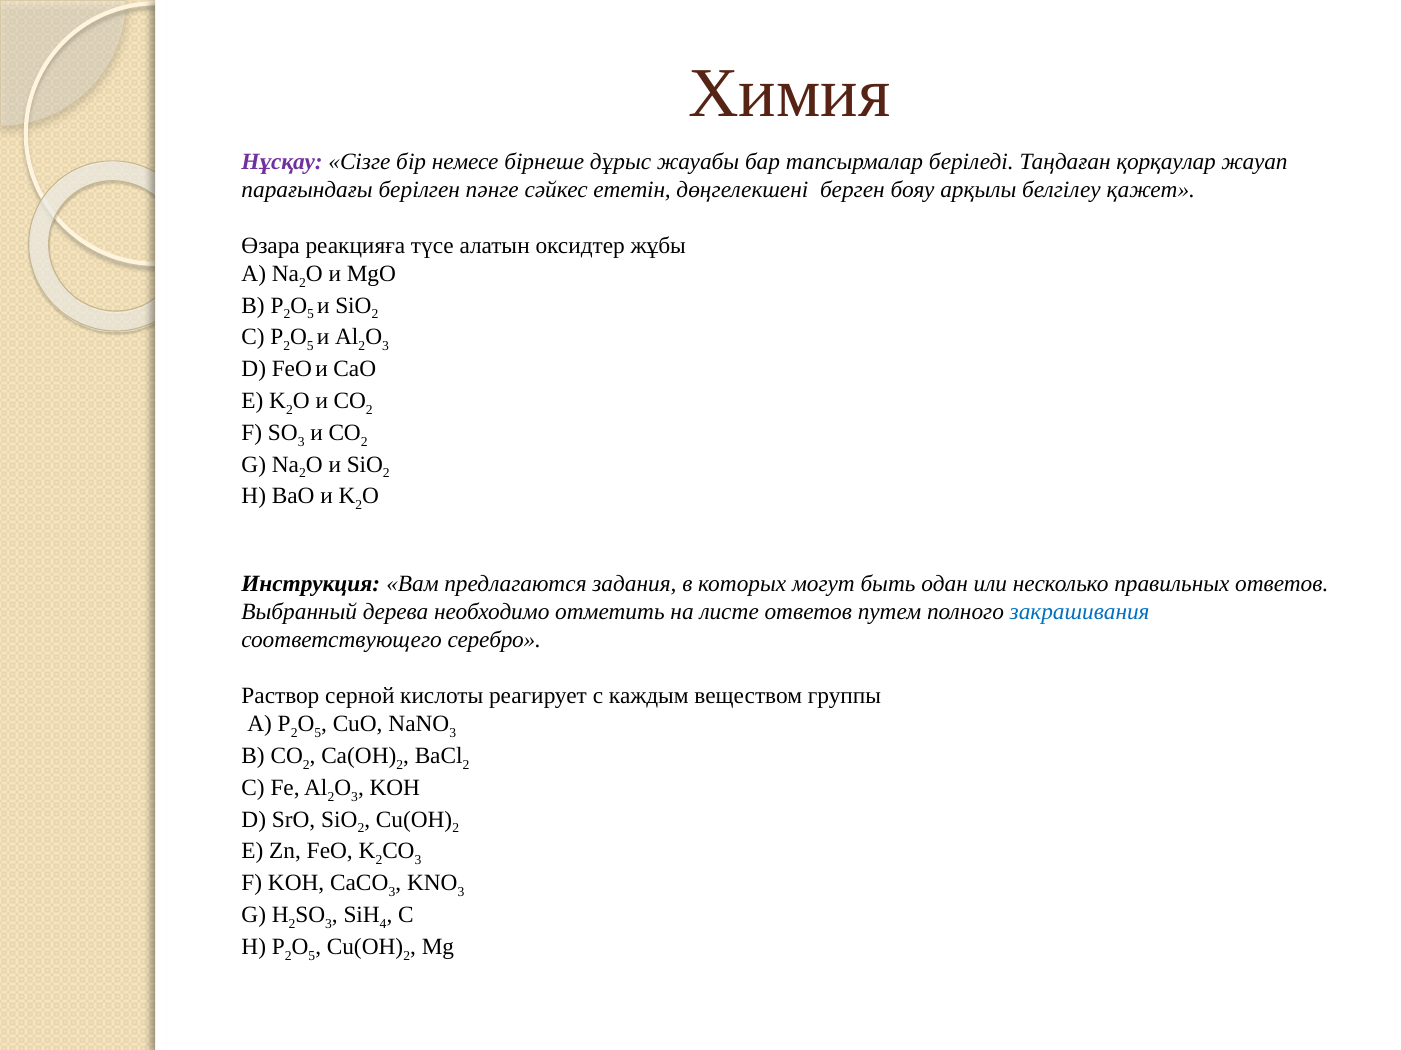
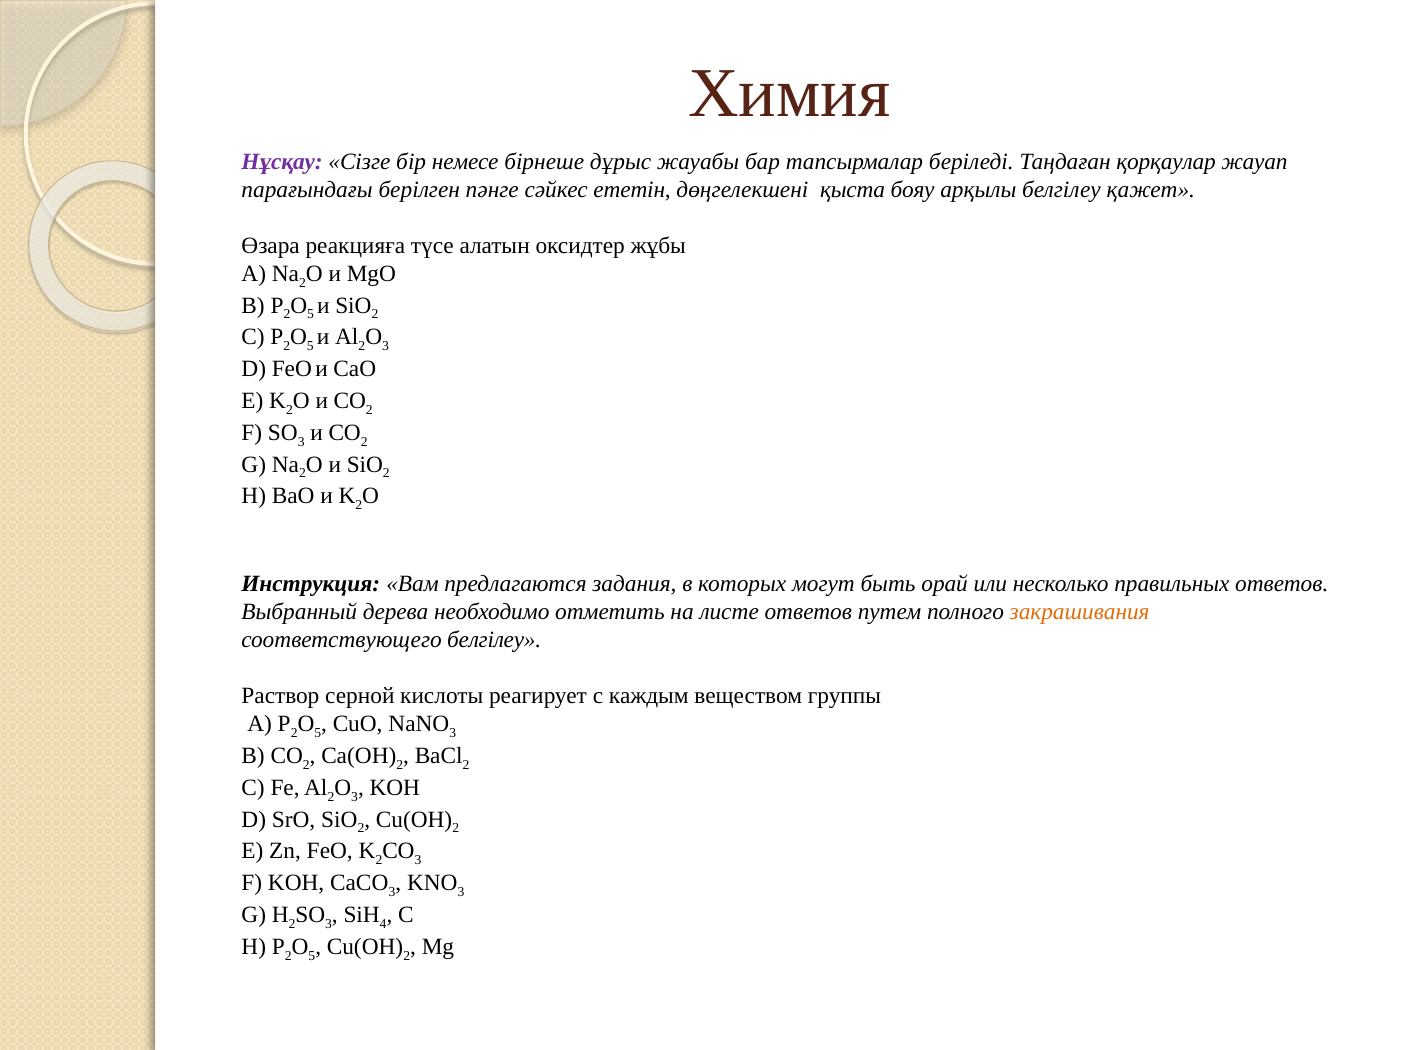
берген: берген -> қыста (852, 190)
одан: одан -> орай (945, 584)
закрашивания colour: blue -> orange (1080, 612)
соответствующего серебро: серебро -> белгілеу (494, 641)
